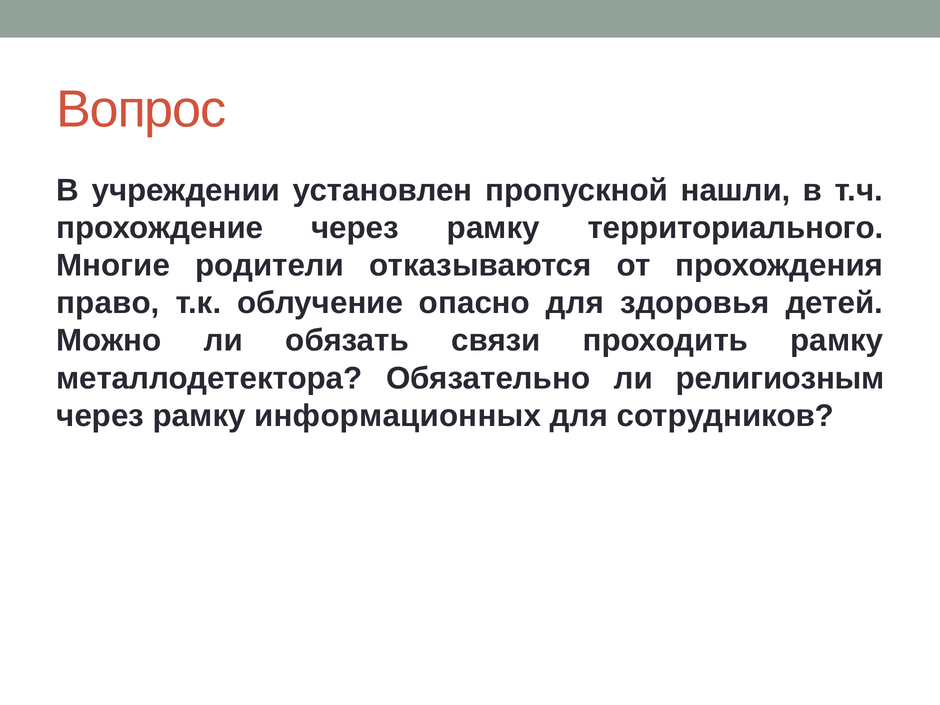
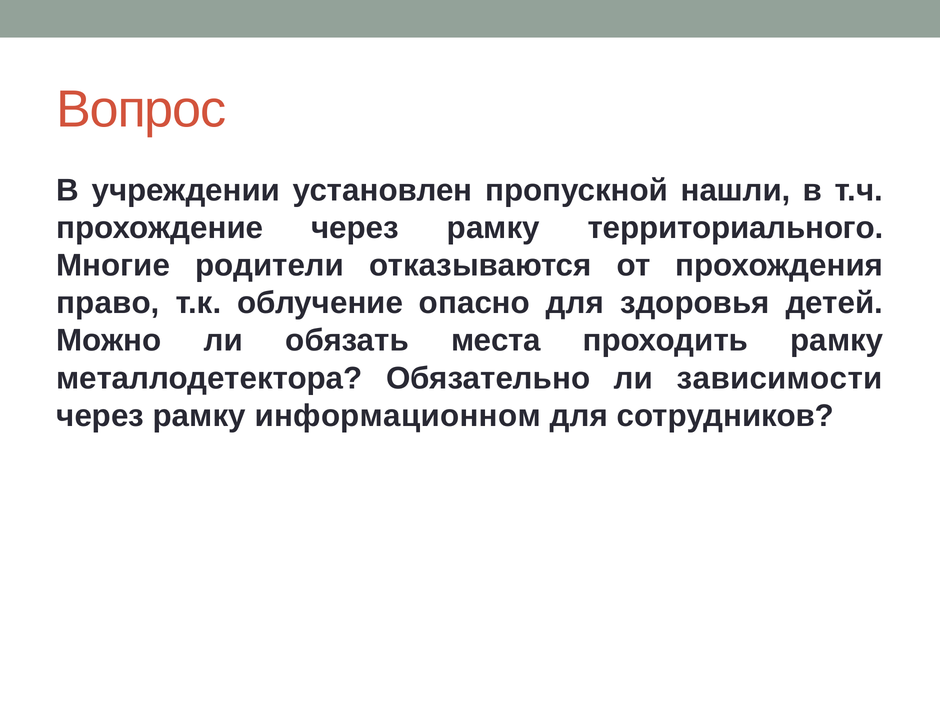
связи: связи -> места (496, 341)
религиозным: религиозным -> зависимости (780, 378)
информационных: информационных -> информационном (398, 416)
